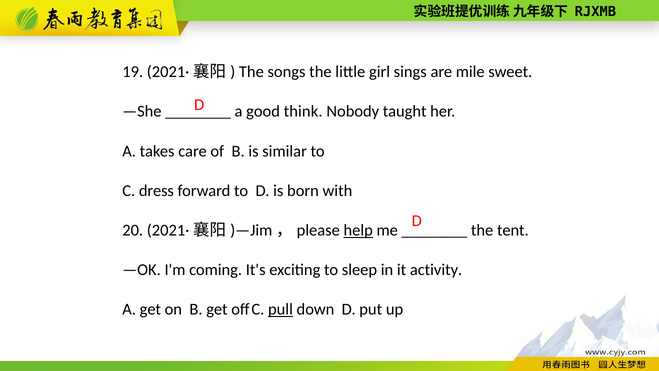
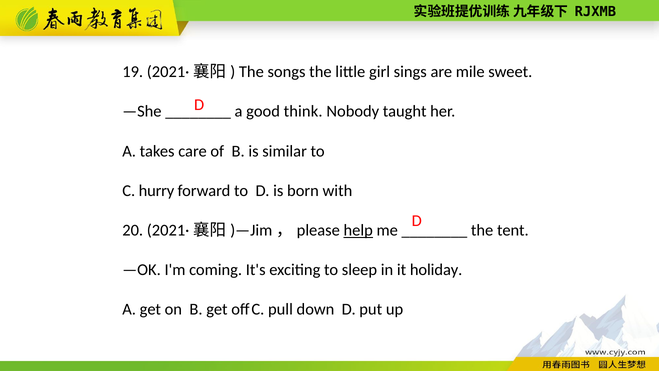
dress: dress -> hurry (156, 190)
activity: activity -> holiday (436, 270)
pull underline: present -> none (280, 309)
